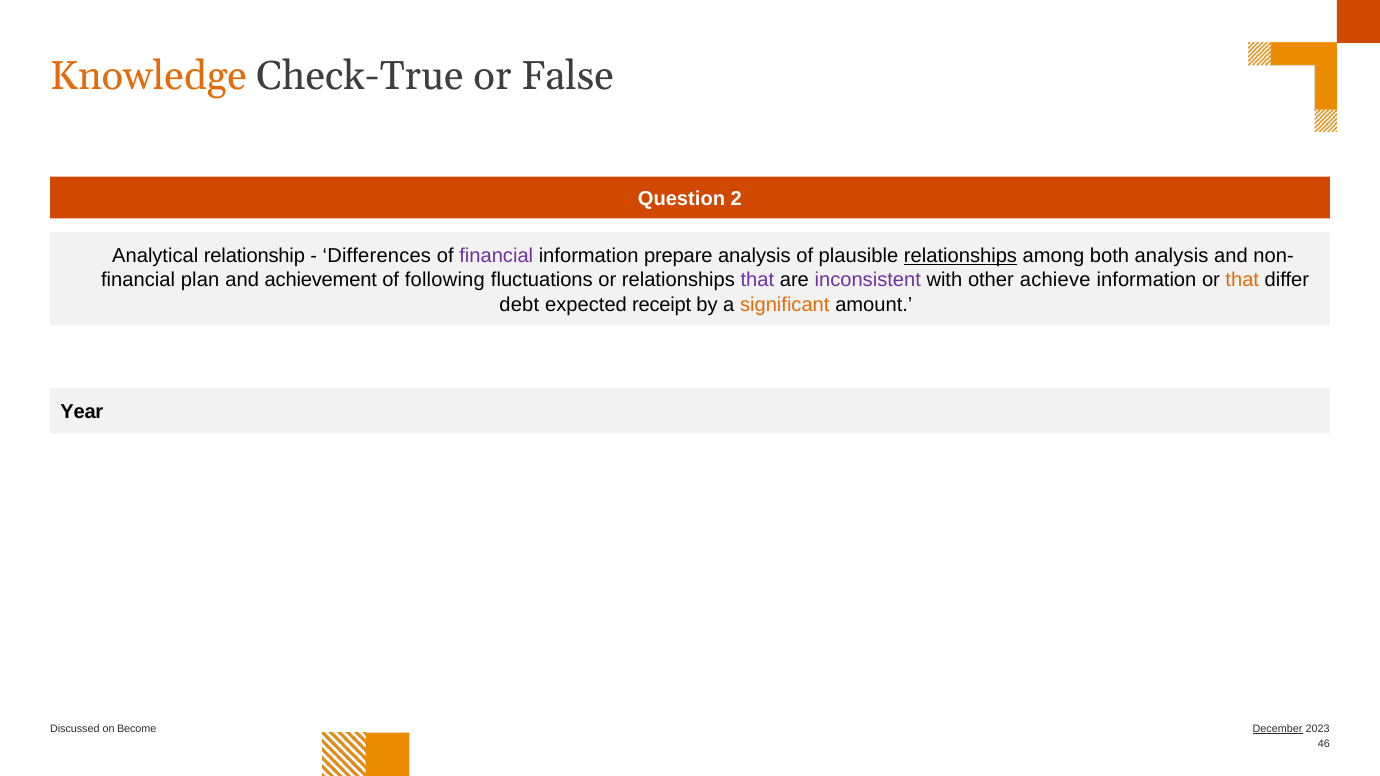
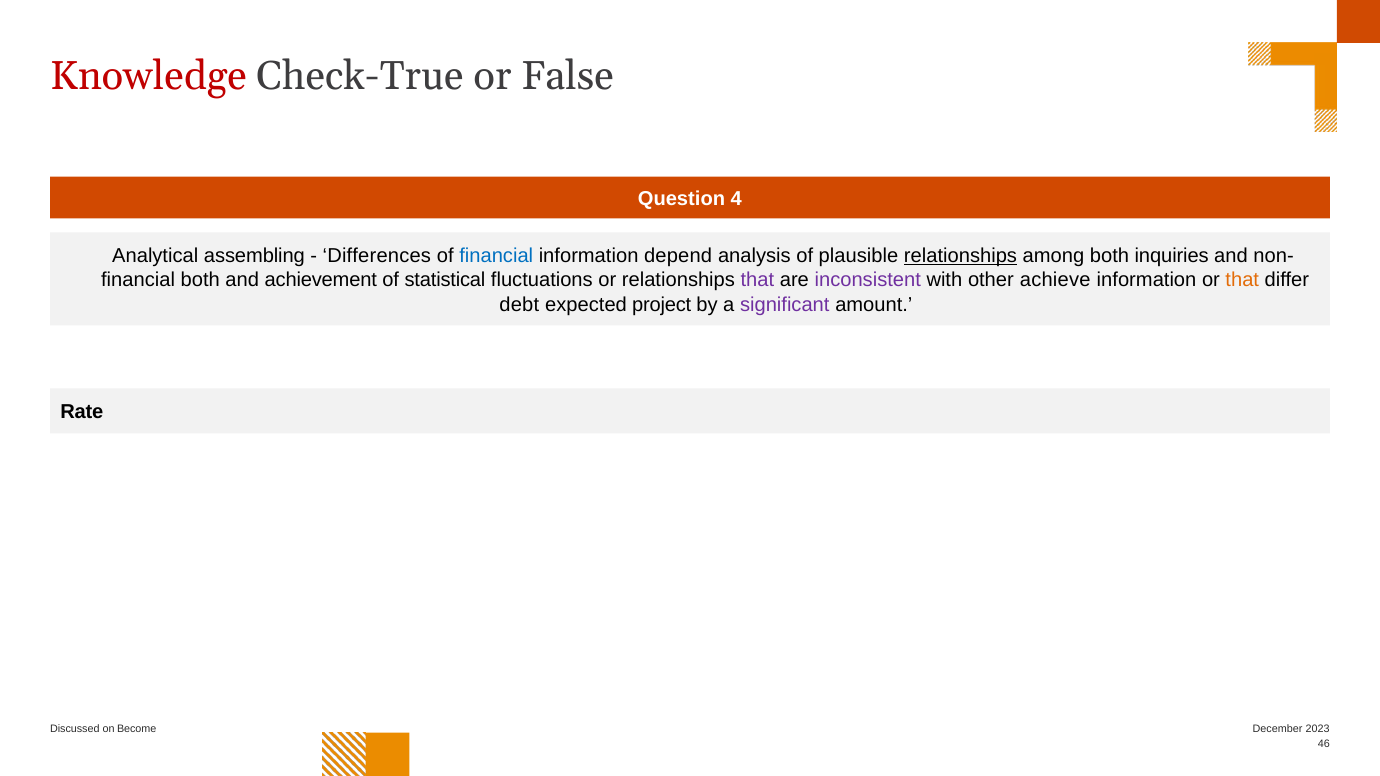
Knowledge colour: orange -> red (148, 76)
2: 2 -> 4 (736, 199)
relationship: relationship -> assembling (254, 256)
financial colour: purple -> blue (496, 256)
prepare: prepare -> depend (678, 256)
both analysis: analysis -> inquiries (1172, 256)
financial plan: plan -> both (200, 280)
following: following -> statistical (445, 280)
receipt: receipt -> project (662, 305)
significant colour: orange -> purple (785, 305)
Year: Year -> Rate (82, 412)
December underline: present -> none (1278, 729)
